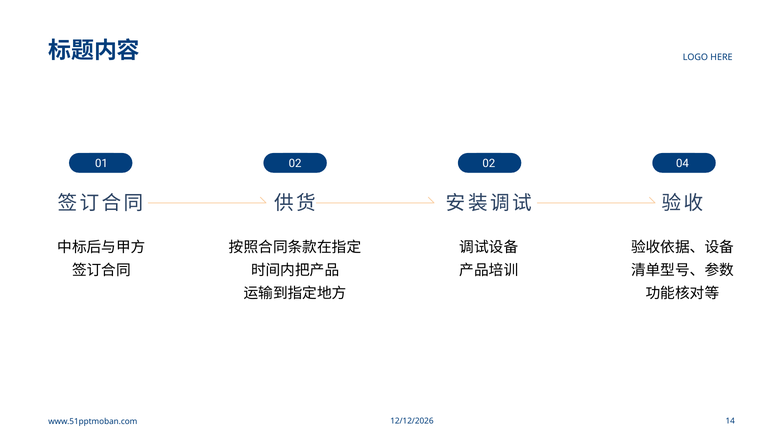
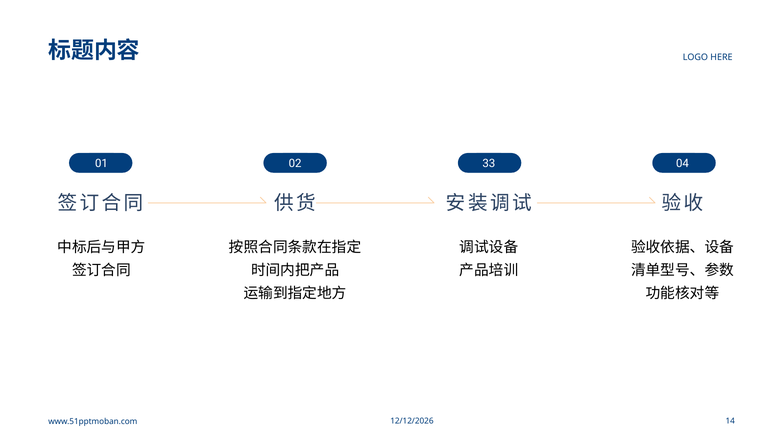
02 02: 02 -> 33 (489, 164)
